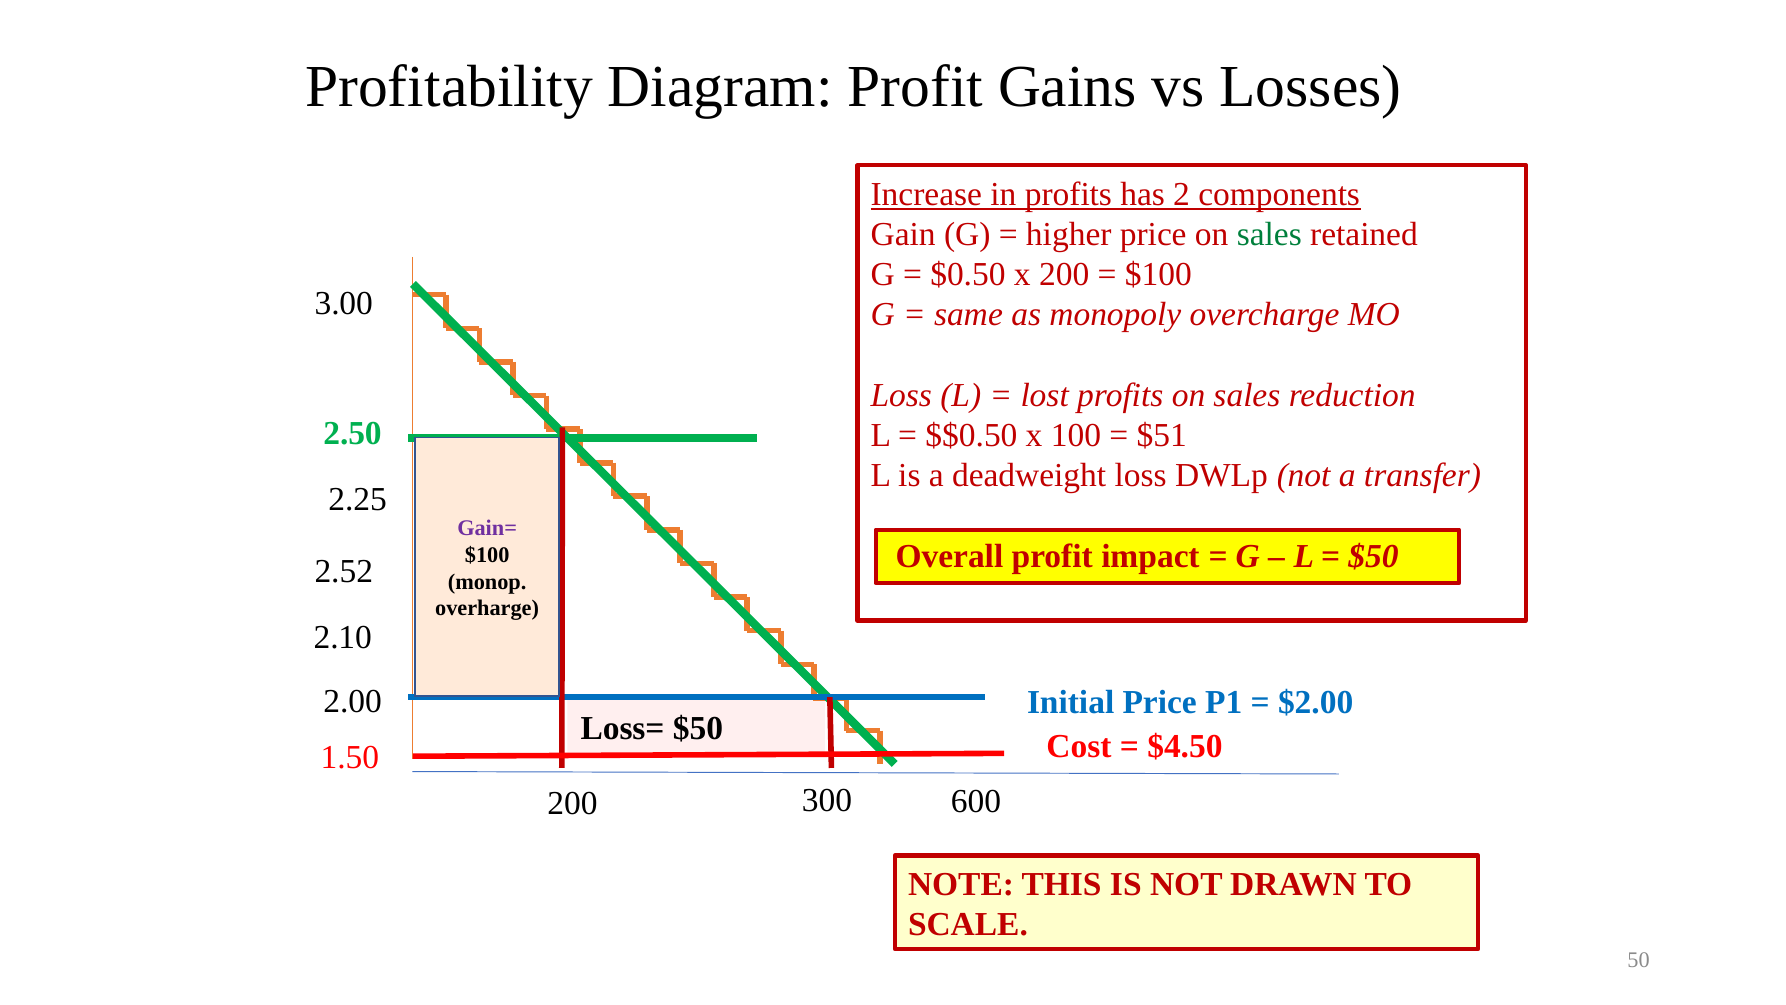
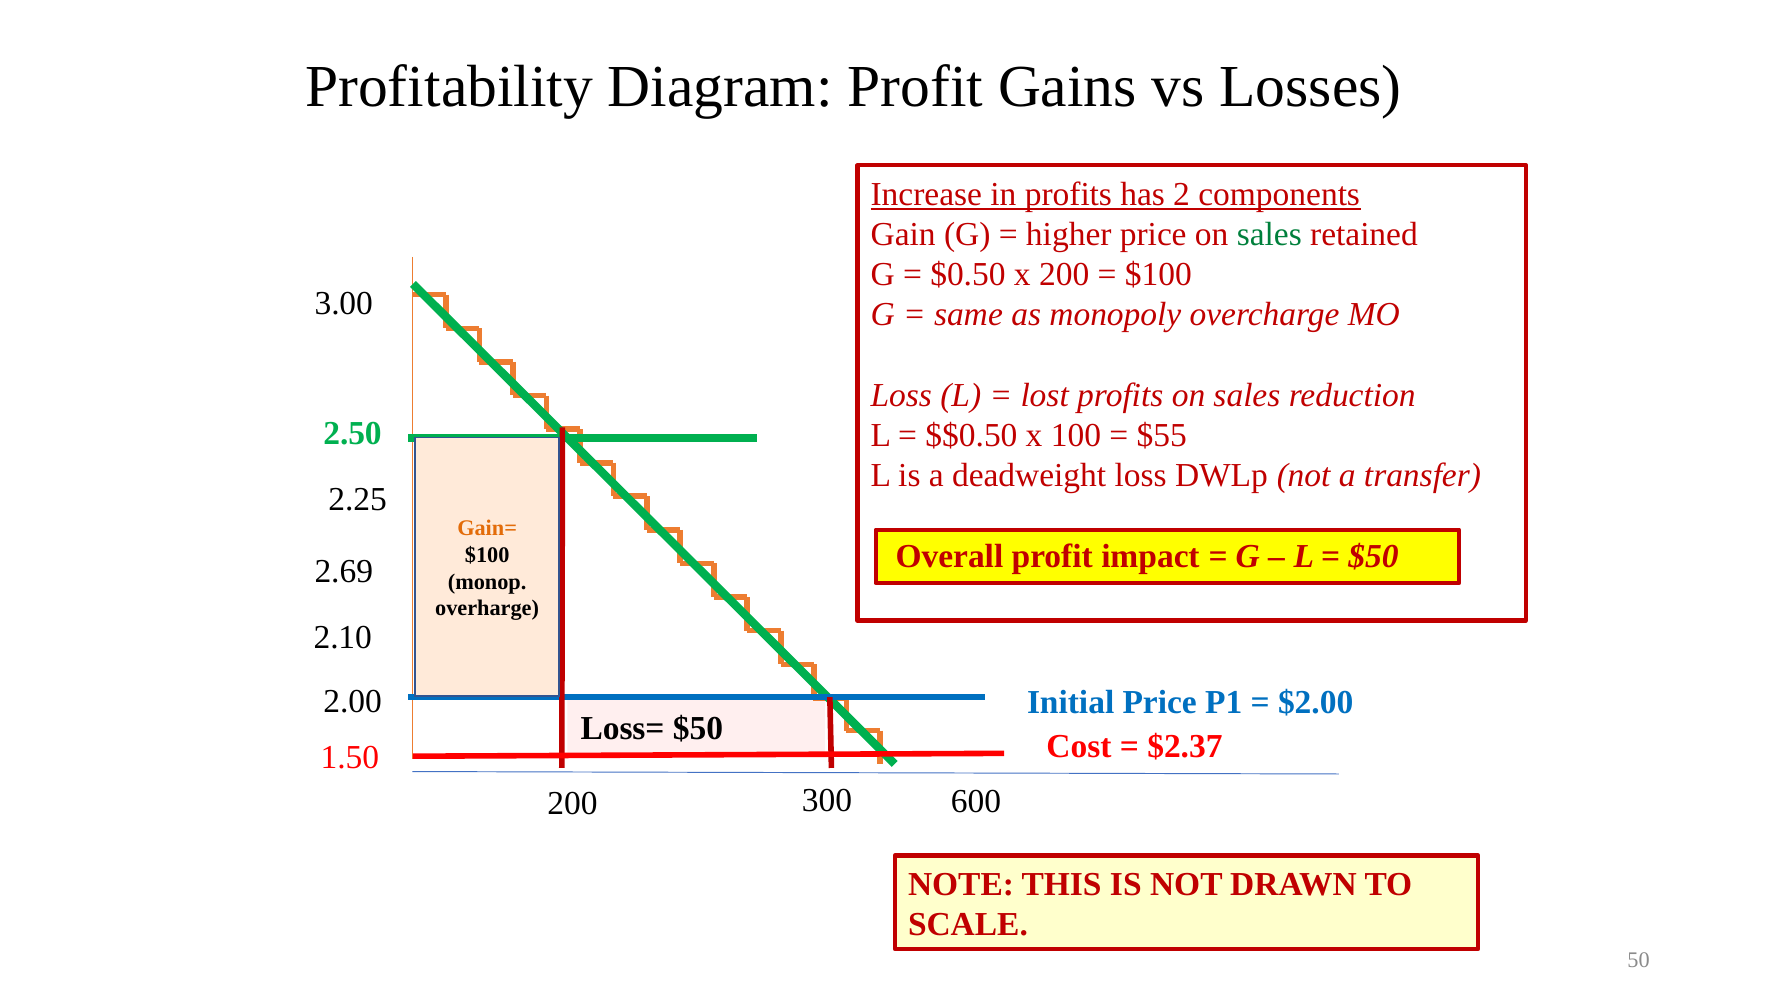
$51: $51 -> $55 (1162, 435)
Gain= colour: purple -> orange (487, 528)
2.52: 2.52 -> 2.69 (344, 571)
$4.50: $4.50 -> $2.37 (1185, 746)
